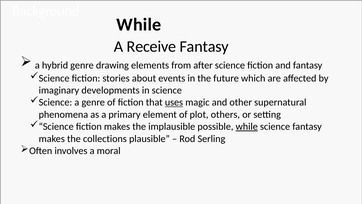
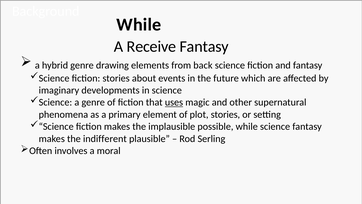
after: after -> back (203, 65)
plot others: others -> stories (225, 114)
while underline: present -> none (247, 126)
collections: collections -> indifferent (105, 138)
